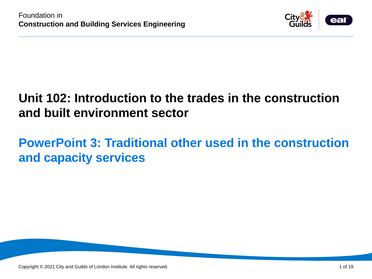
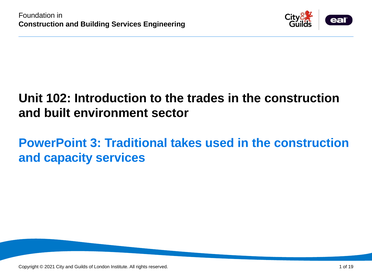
other: other -> takes (186, 143)
